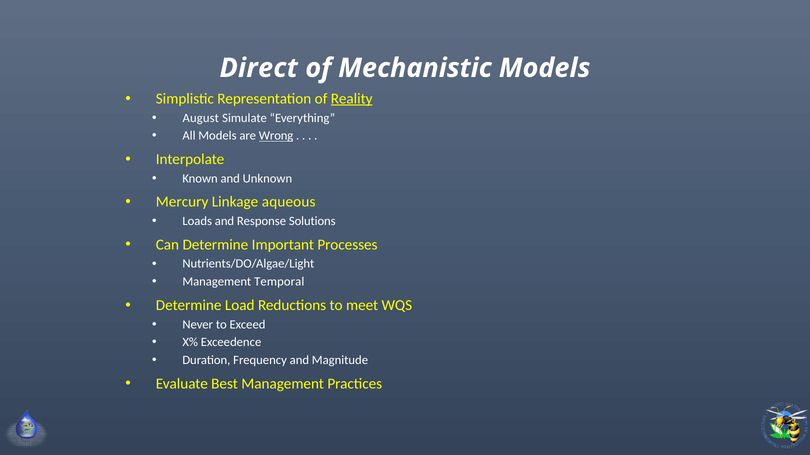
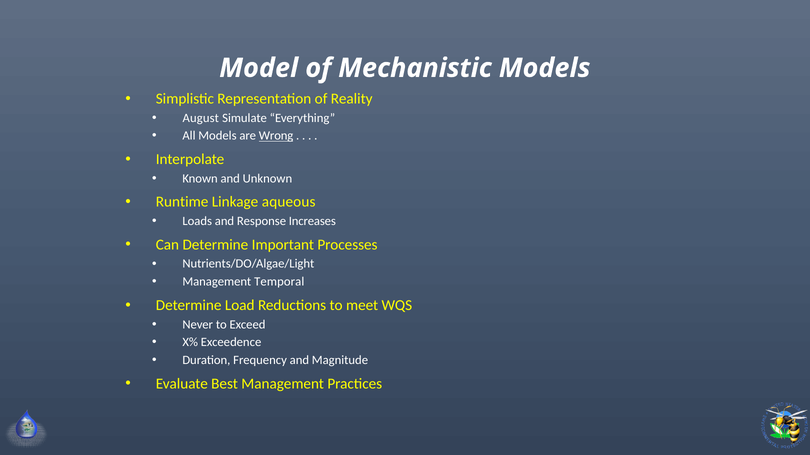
Direct: Direct -> Model (259, 68)
Reality underline: present -> none (352, 99)
Mercury: Mercury -> Runtime (182, 202)
Solutions: Solutions -> Increases (312, 221)
